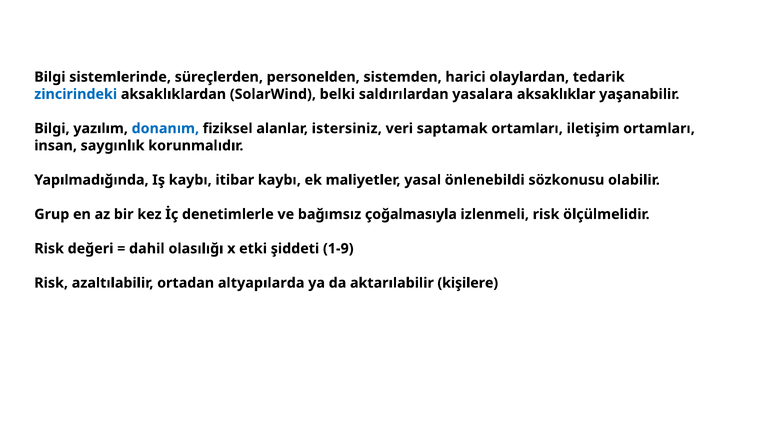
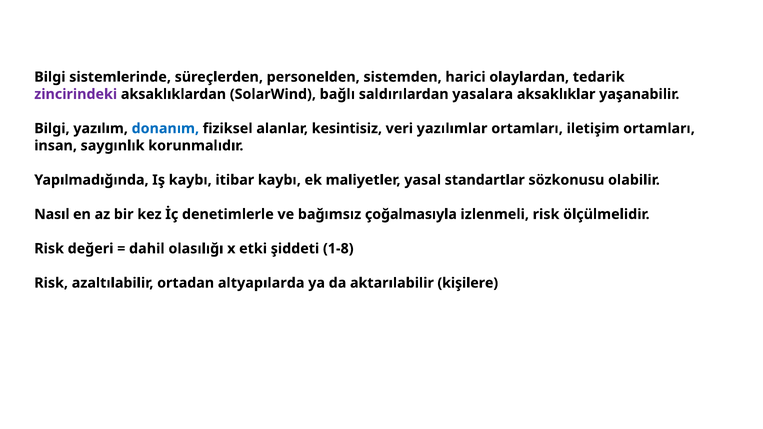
zincirindeki colour: blue -> purple (76, 94)
belki: belki -> bağlı (337, 94)
istersiniz: istersiniz -> kesintisiz (347, 129)
saptamak: saptamak -> yazılımlar (452, 129)
önlenebildi: önlenebildi -> standartlar (485, 180)
Grup: Grup -> Nasıl (52, 214)
1-9: 1-9 -> 1-8 (338, 249)
